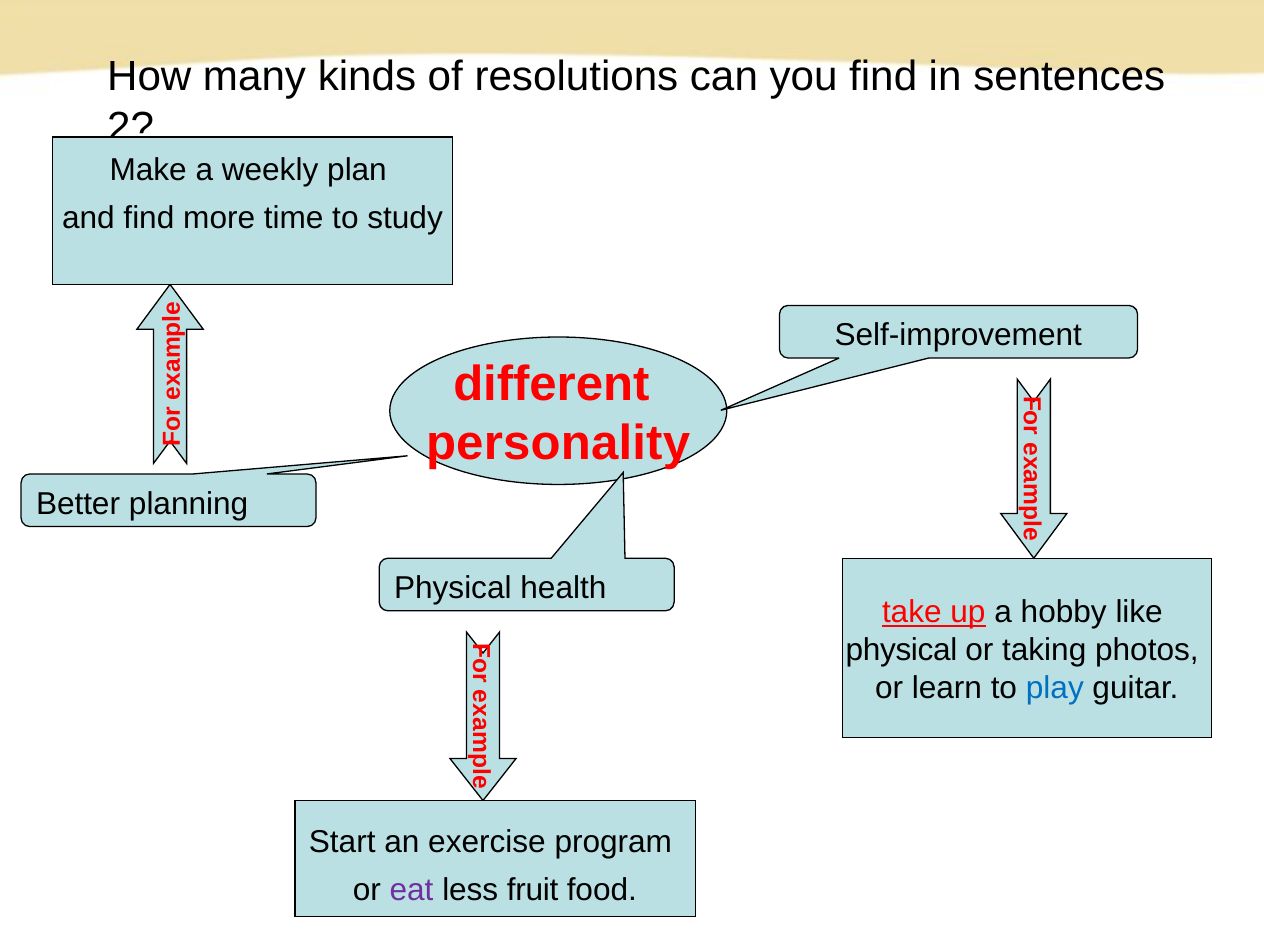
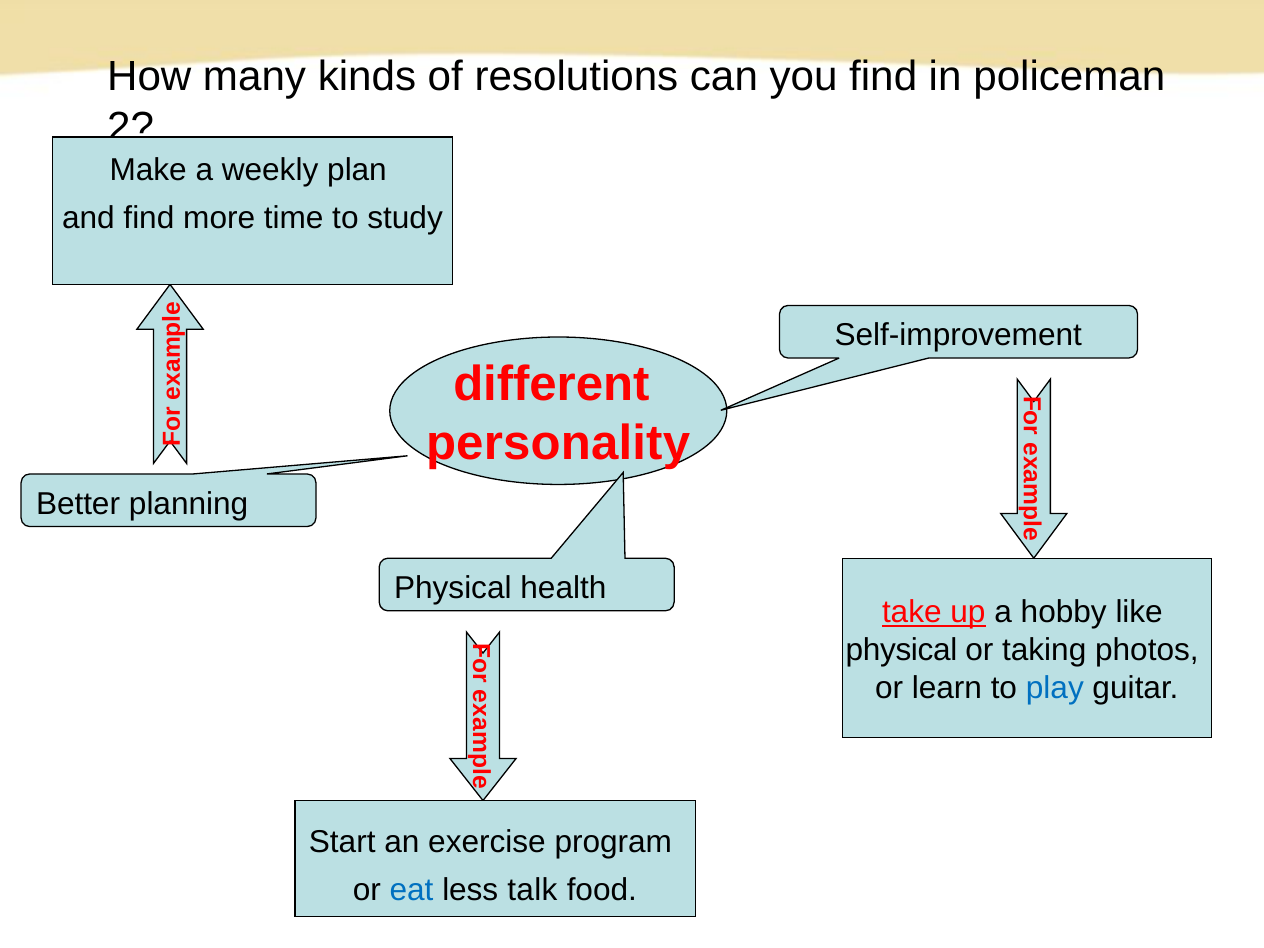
sentences: sentences -> policeman (1069, 77)
eat colour: purple -> blue (412, 890)
fruit: fruit -> talk (532, 890)
